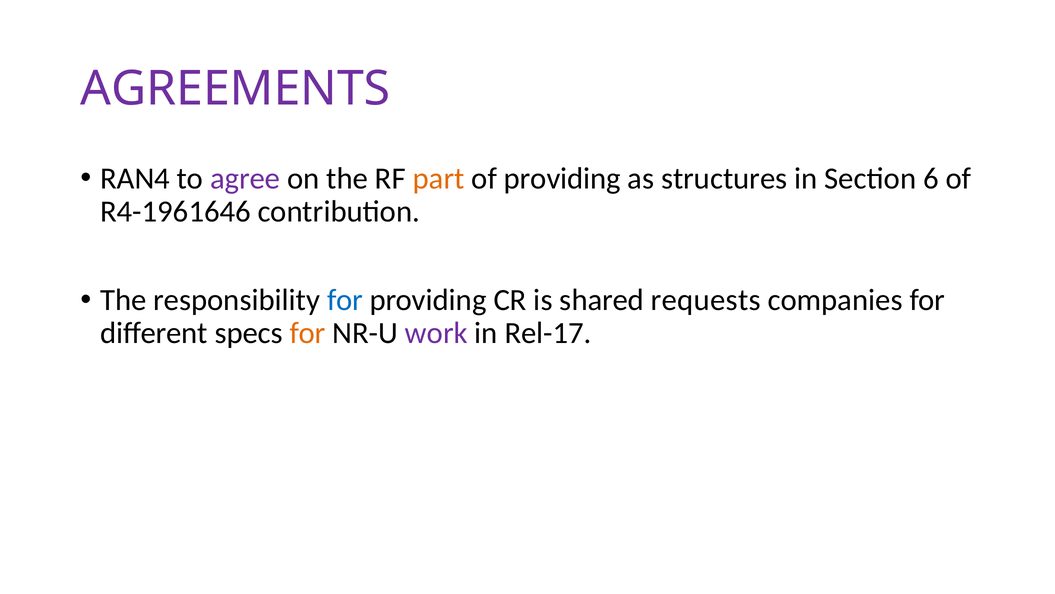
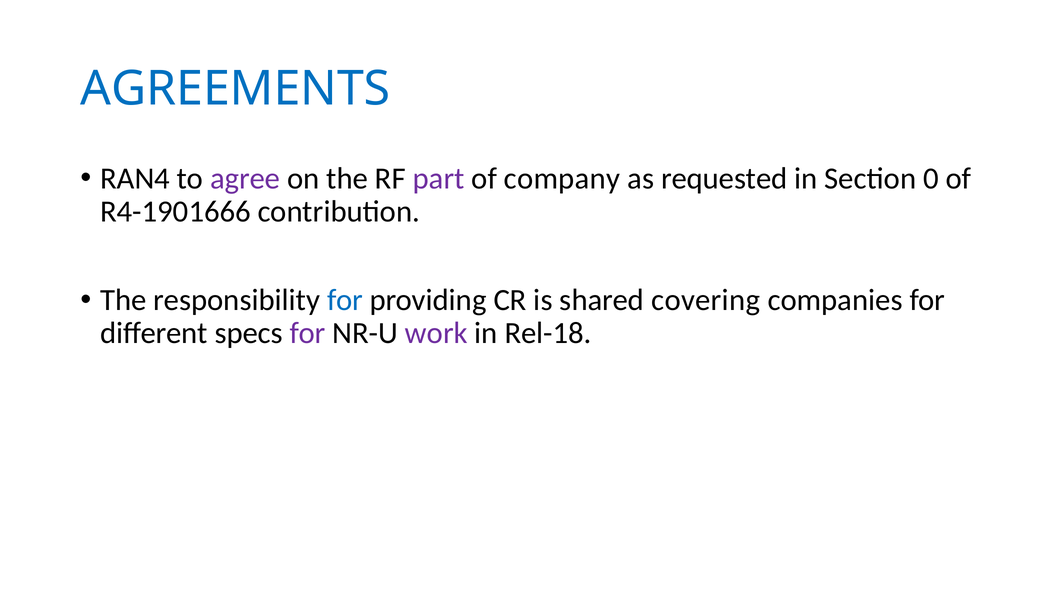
AGREEMENTS colour: purple -> blue (235, 89)
part colour: orange -> purple (439, 178)
of providing: providing -> company (562, 178)
structures: structures -> requested (724, 178)
6: 6 -> 0 (931, 178)
R4-1961646: R4-1961646 -> R4-1901666 (176, 211)
requests: requests -> covering (706, 300)
for colour: orange -> purple (308, 333)
Rel-17: Rel-17 -> Rel-18 (548, 333)
